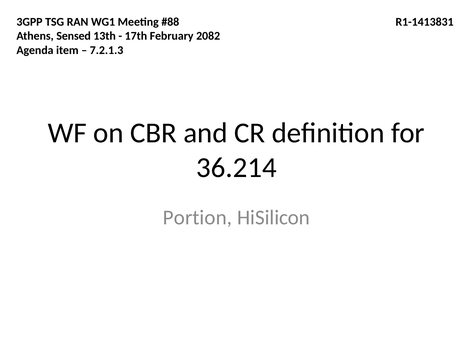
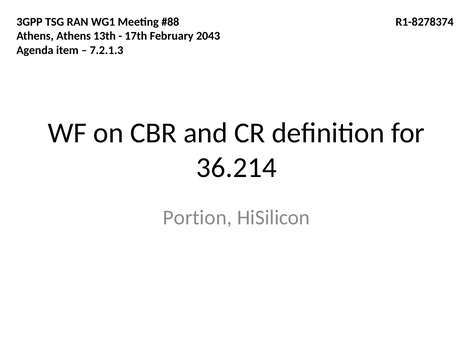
R1-1413831: R1-1413831 -> R1-8278374 (425, 22)
Athens Sensed: Sensed -> Athens (74, 36)
2082: 2082 -> 2043 (208, 36)
